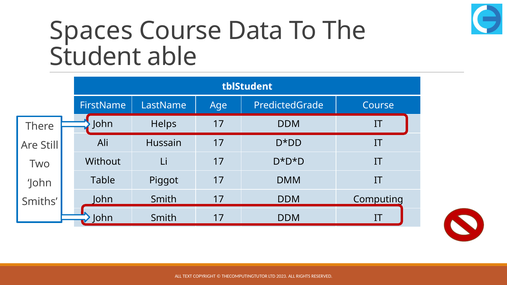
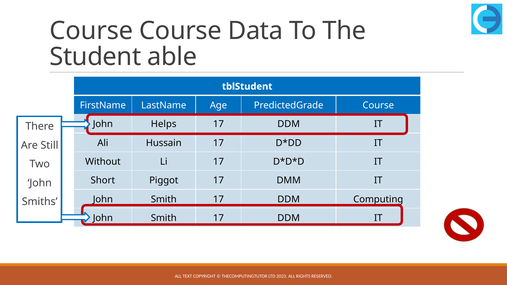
Spaces: Spaces -> Course (91, 31)
Table: Table -> Short (103, 181)
